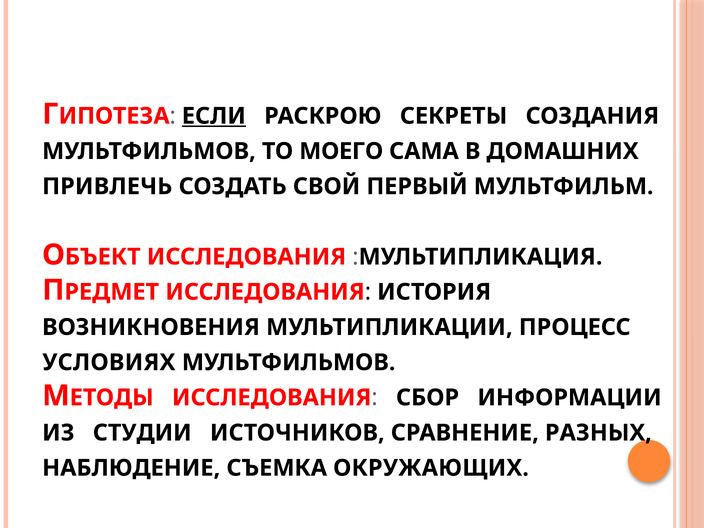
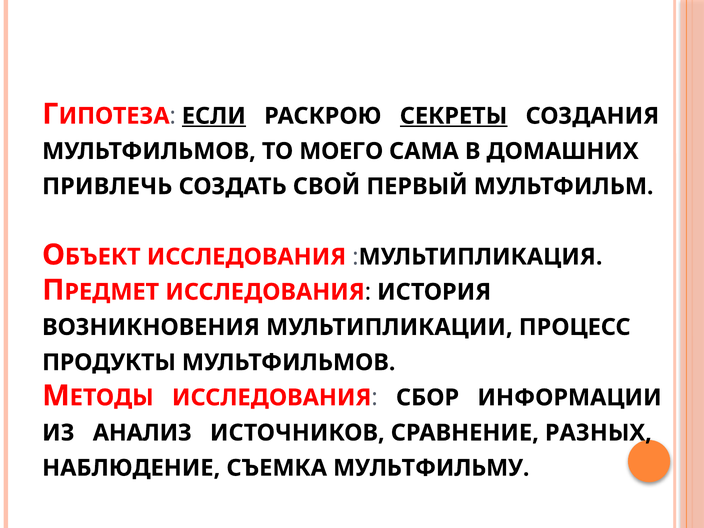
СЕКРЕТЫ underline: none -> present (454, 116)
УСЛОВИЯХ: УСЛОВИЯХ -> ПРОДУКТЫ (109, 362)
СТУДИИ: СТУДИИ -> АНАЛИЗ (142, 433)
ОКРУЖАЮЩИХ: ОКРУЖАЮЩИХ -> МУЛЬТФИЛЬМУ (431, 468)
